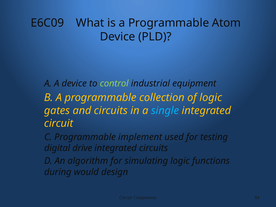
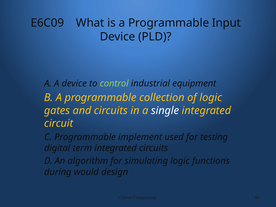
Atom: Atom -> Input (226, 23)
single colour: light blue -> white (165, 110)
drive: drive -> term (82, 148)
